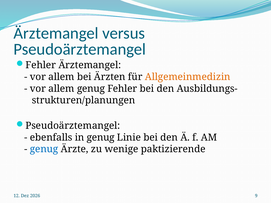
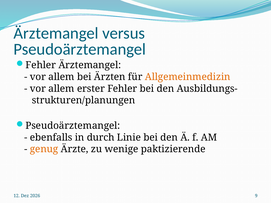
allem genug: genug -> erster (91, 89)
in genug: genug -> durch (101, 138)
genug colour: blue -> orange (44, 149)
